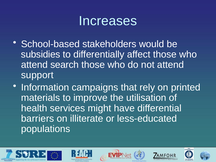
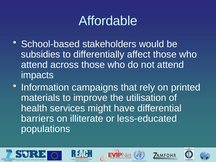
Increases: Increases -> Affordable (108, 21)
search: search -> across (65, 65)
support: support -> impacts (37, 75)
